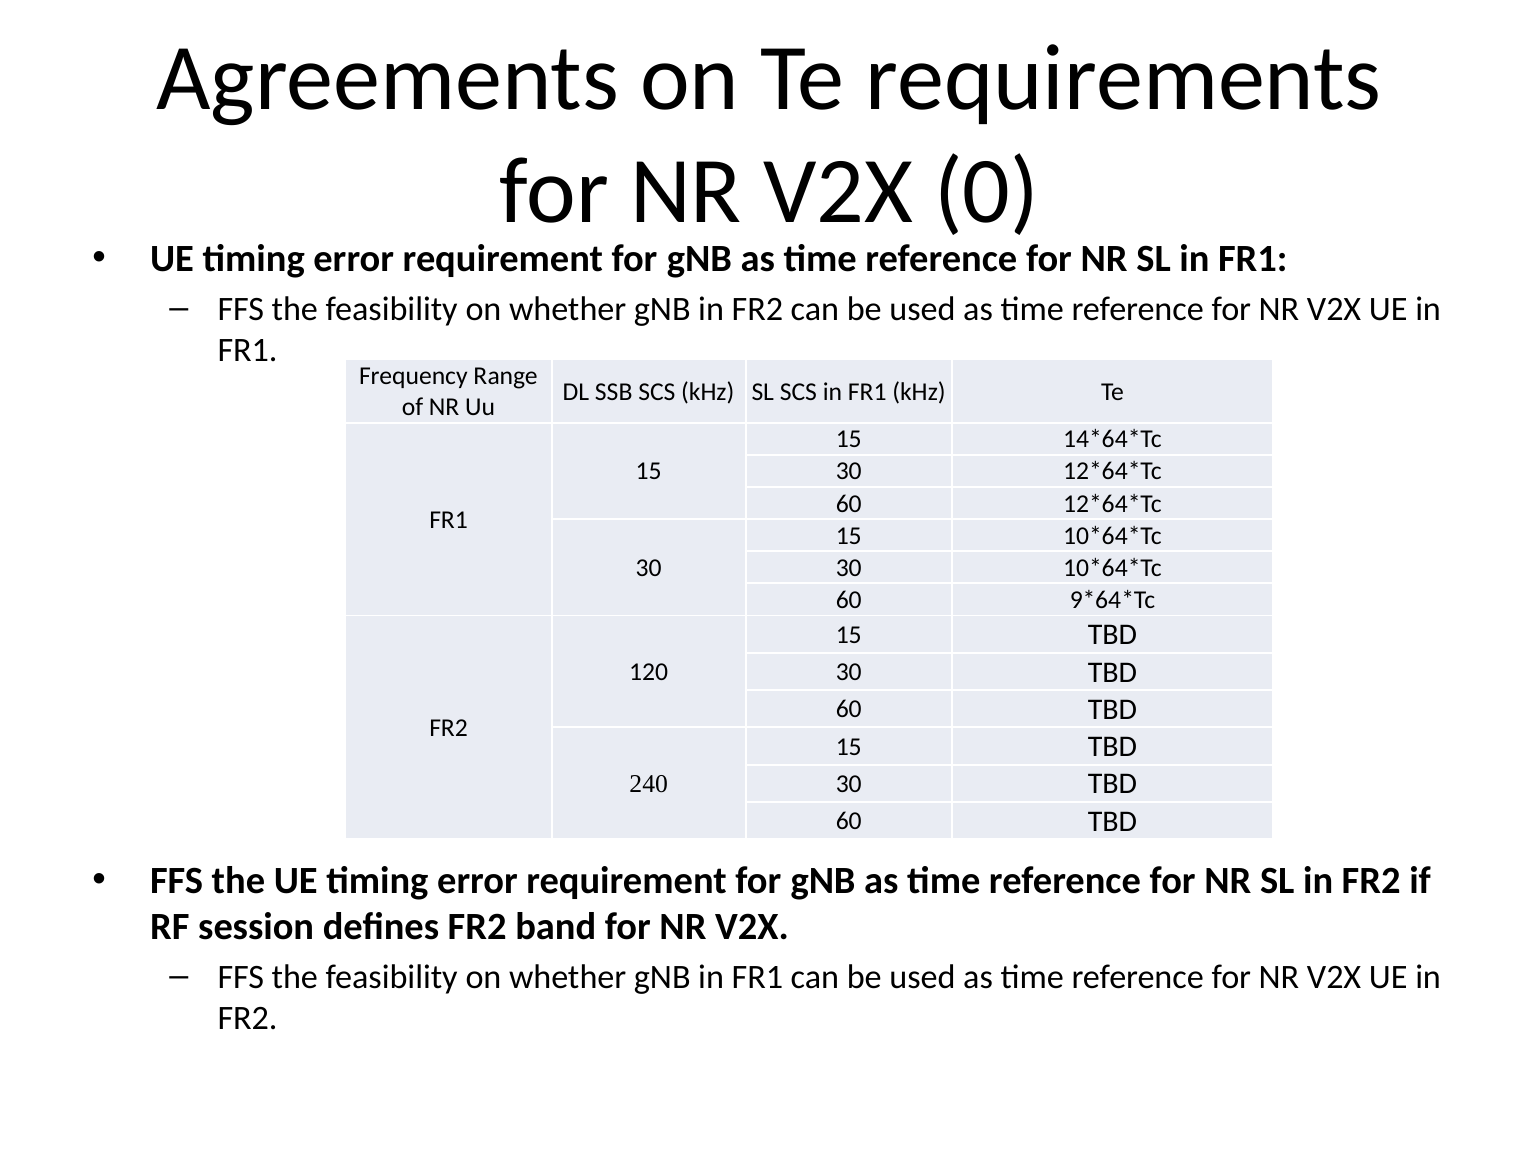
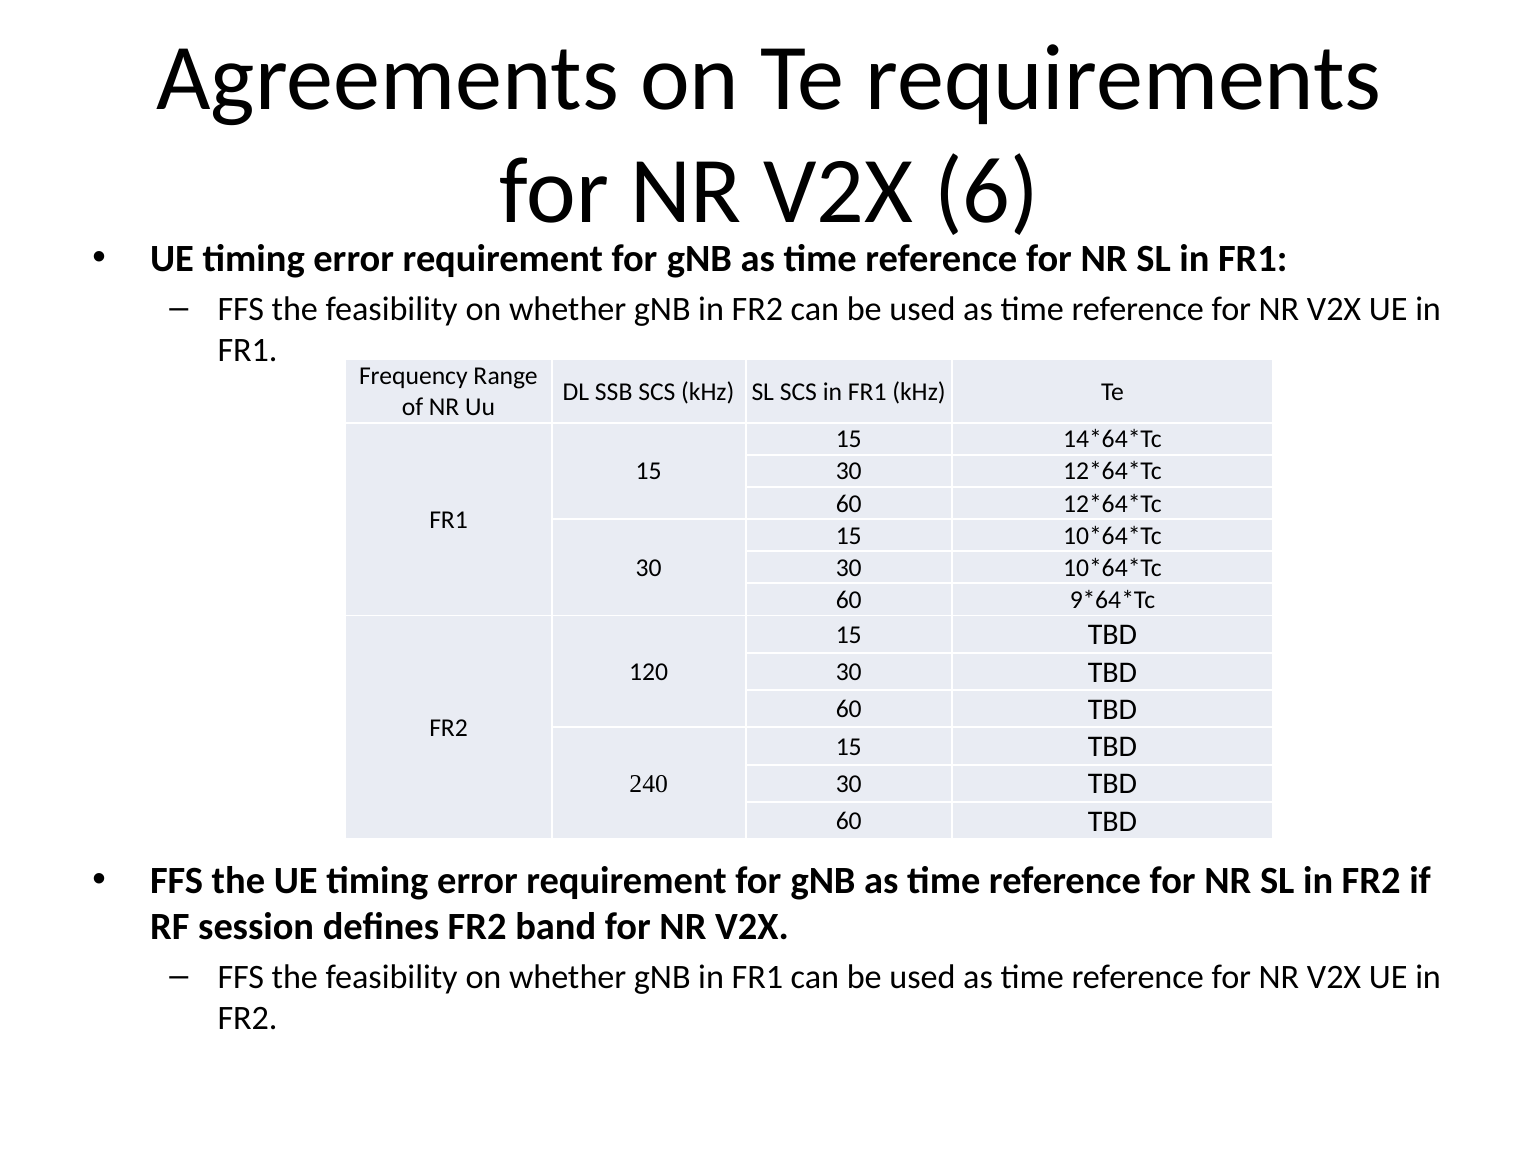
0: 0 -> 6 (987, 191)
